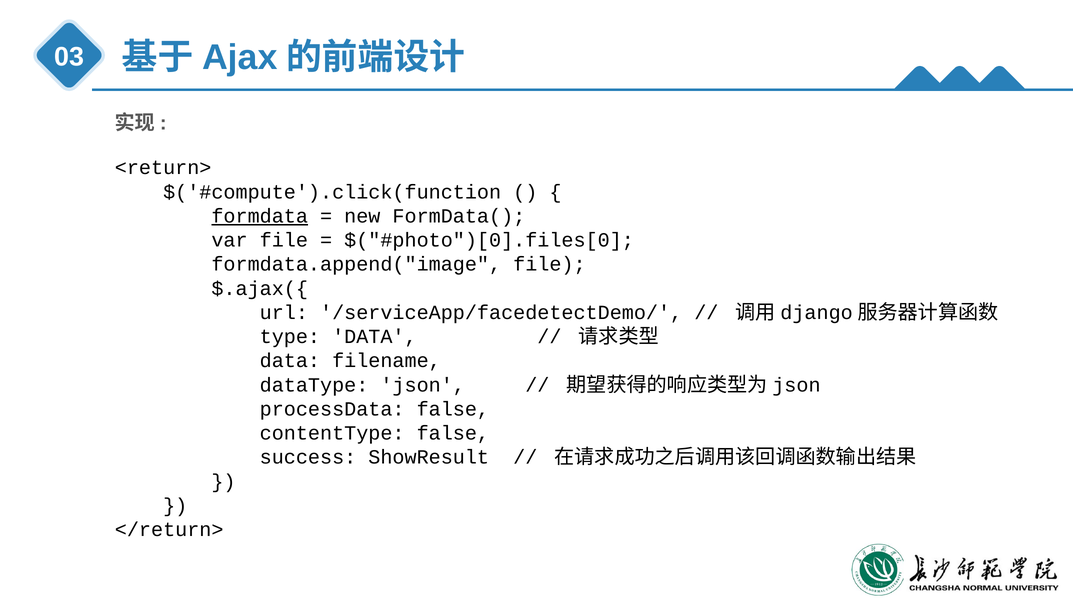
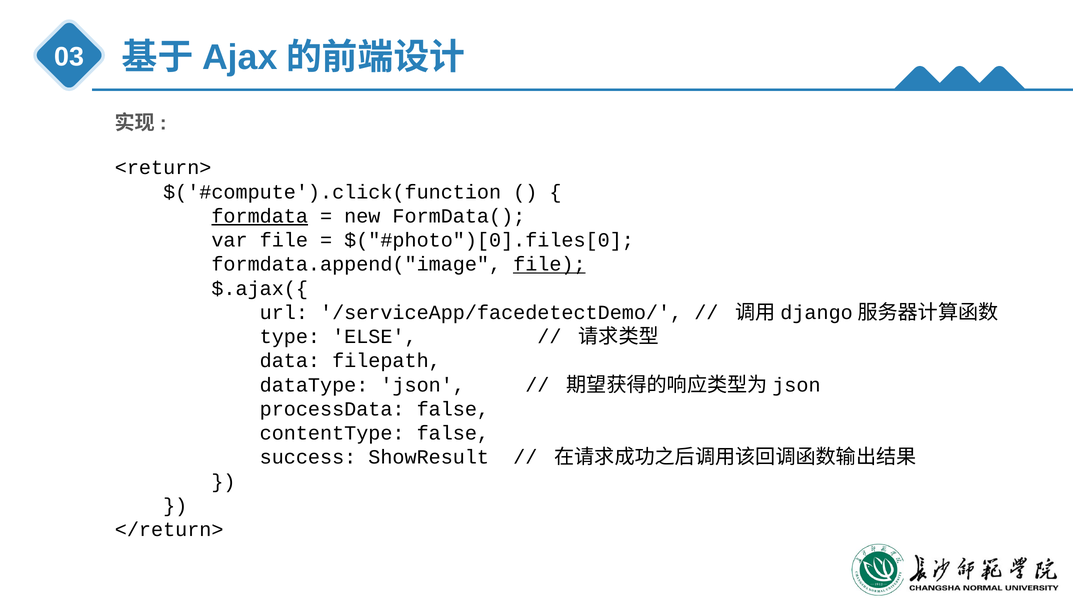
file underline: none -> present (549, 265)
type DATA: DATA -> ELSE (374, 337)
filename: filename -> filepath (386, 361)
